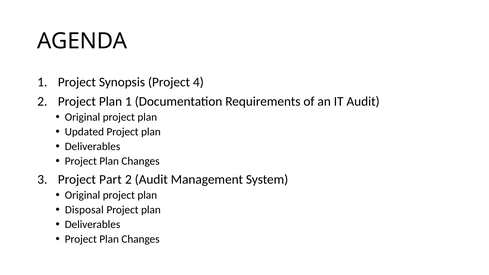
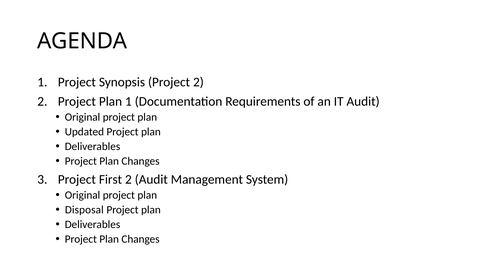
Project 4: 4 -> 2 (198, 82)
Part: Part -> First (111, 179)
